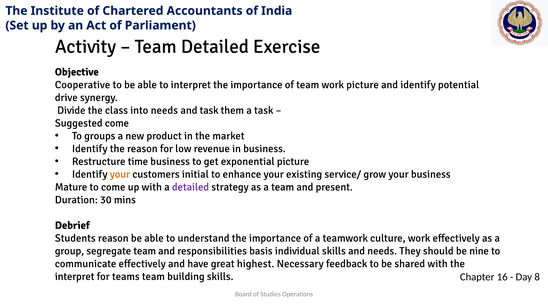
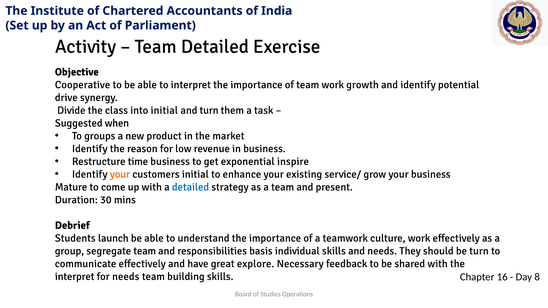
work picture: picture -> growth (363, 85)
into needs: needs -> initial (164, 110)
and task: task -> turn (209, 110)
Suggested come: come -> when (117, 123)
exponential picture: picture -> inspire (293, 162)
detailed colour: purple -> blue (190, 187)
Students reason: reason -> launch (113, 238)
be nine: nine -> turn (479, 251)
highest: highest -> explore (256, 264)
for teams: teams -> needs (126, 277)
